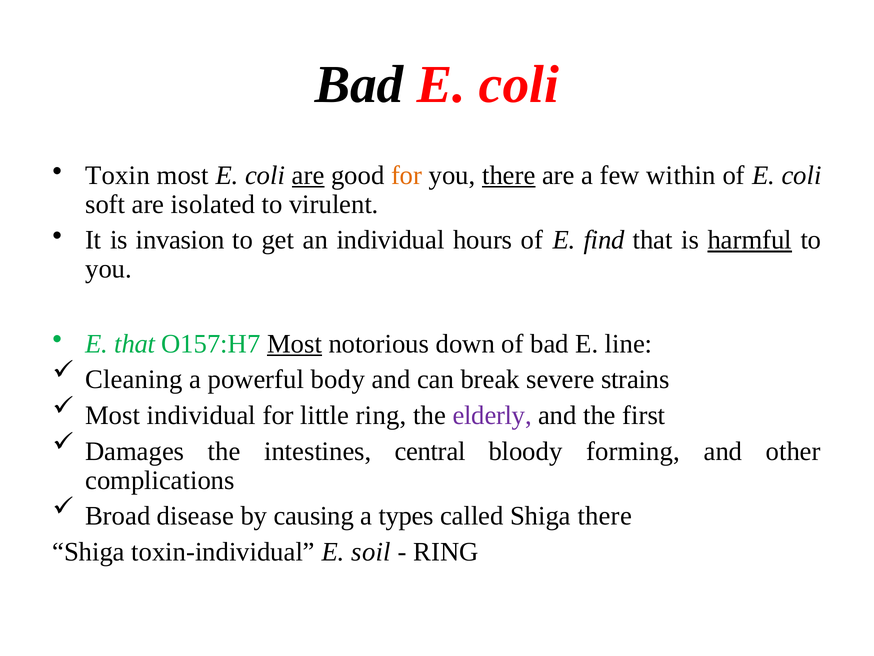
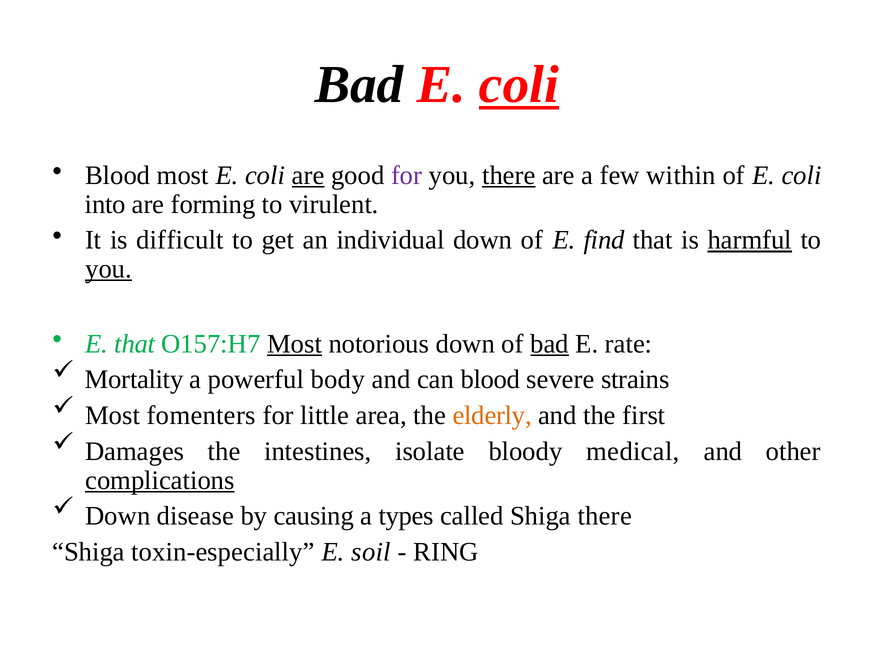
coli underline: none -> present (519, 85)
Toxin: Toxin -> Blood (118, 175)
for colour: orange -> purple (407, 175)
soft: soft -> into (105, 204)
isolated: isolated -> forming (213, 204)
invasion: invasion -> difficult (180, 240)
individual hours: hours -> down (483, 240)
you underline: none -> present (109, 269)
bad underline: none -> present (550, 344)
line: line -> rate (629, 344)
Cleaning: Cleaning -> Mortality (134, 379)
can break: break -> blood (490, 379)
Most individual: individual -> fomenters (201, 415)
little ring: ring -> area (381, 415)
elderly colour: purple -> orange (492, 415)
central: central -> isolate (430, 451)
forming: forming -> medical (633, 451)
complications underline: none -> present (160, 480)
Broad: Broad -> Down (118, 516)
toxin-individual: toxin-individual -> toxin-especially (223, 551)
